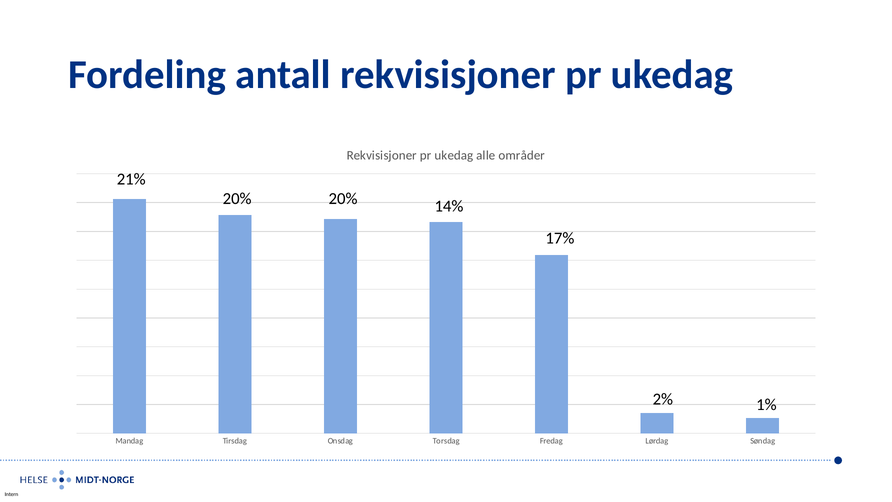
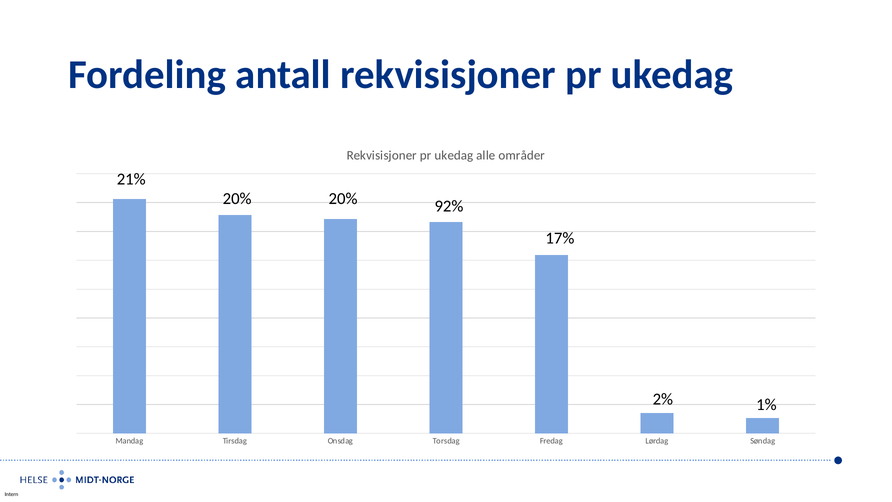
14%: 14% -> 92% (449, 206)
